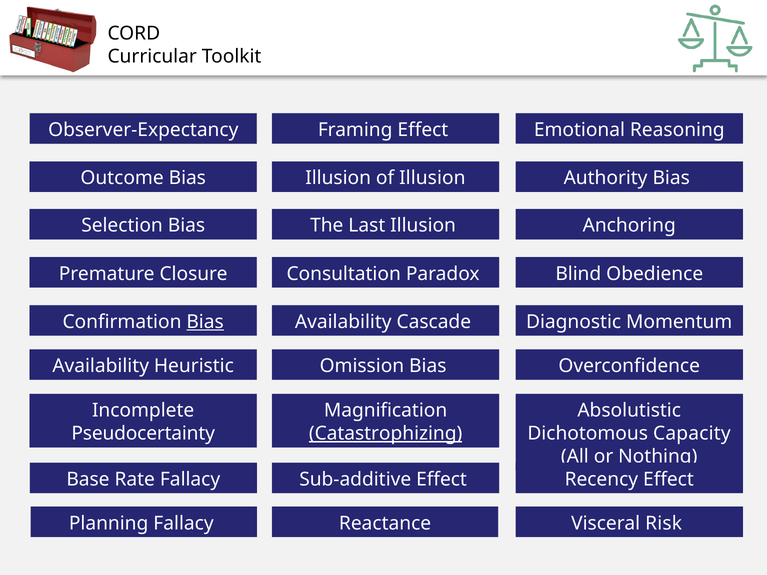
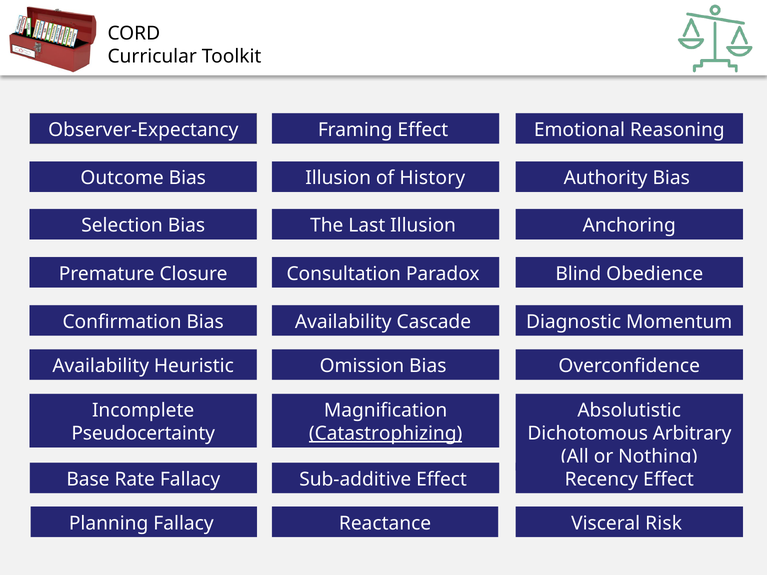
of Illusion: Illusion -> History (432, 178)
Bias underline: present -> none (205, 322)
Capacity: Capacity -> Arbitrary (692, 434)
